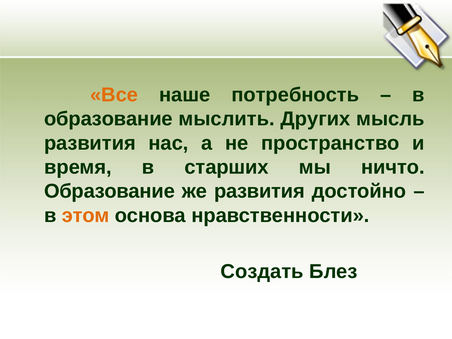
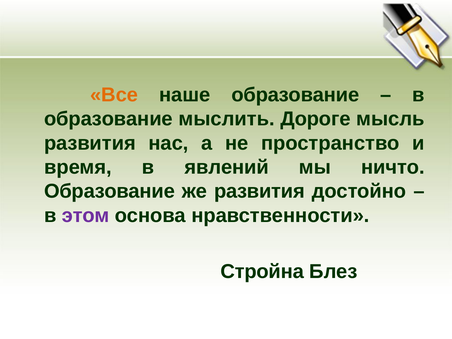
наше потребность: потребность -> образование (295, 95)
Других: Других -> Дороге (316, 119)
старших: старших -> явлений (227, 167)
этом colour: orange -> purple (86, 215)
Создать: Создать -> Стройна (262, 272)
